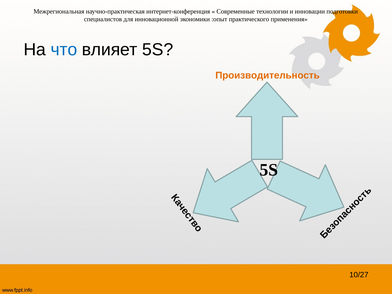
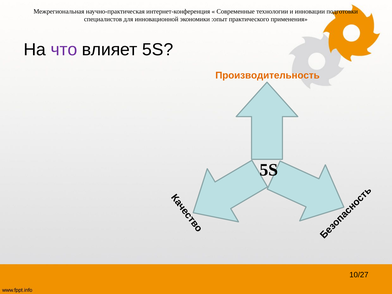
что colour: blue -> purple (64, 50)
